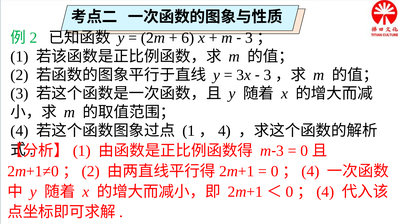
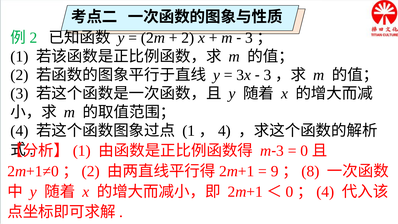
6: 6 -> 2 (188, 38)
0: 0 -> 9 (275, 171)
4: 4 -> 8 (310, 171)
